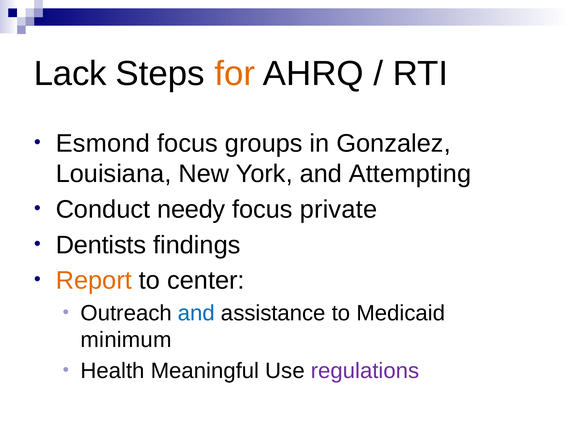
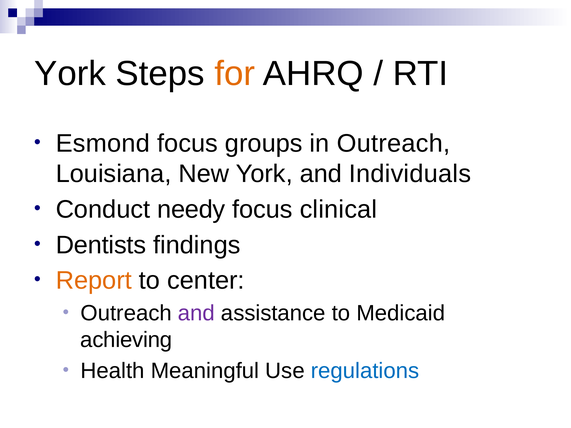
Lack: Lack -> York (70, 74)
in Gonzalez: Gonzalez -> Outreach (393, 144)
Attempting: Attempting -> Individuals (410, 174)
private: private -> clinical (338, 210)
and colour: blue -> purple (196, 313)
minimum: minimum -> achieving (126, 340)
regulations colour: purple -> blue (365, 371)
